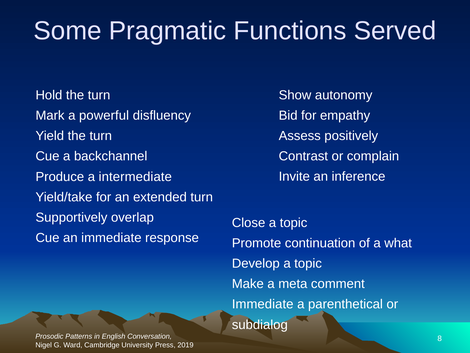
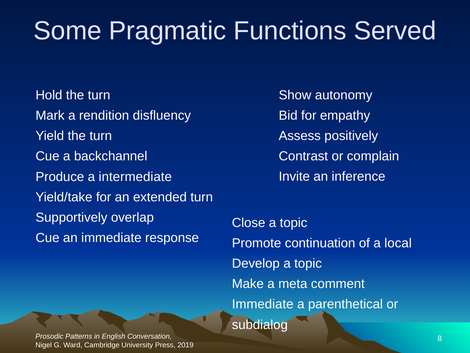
powerful: powerful -> rendition (104, 115)
what: what -> local (398, 243)
